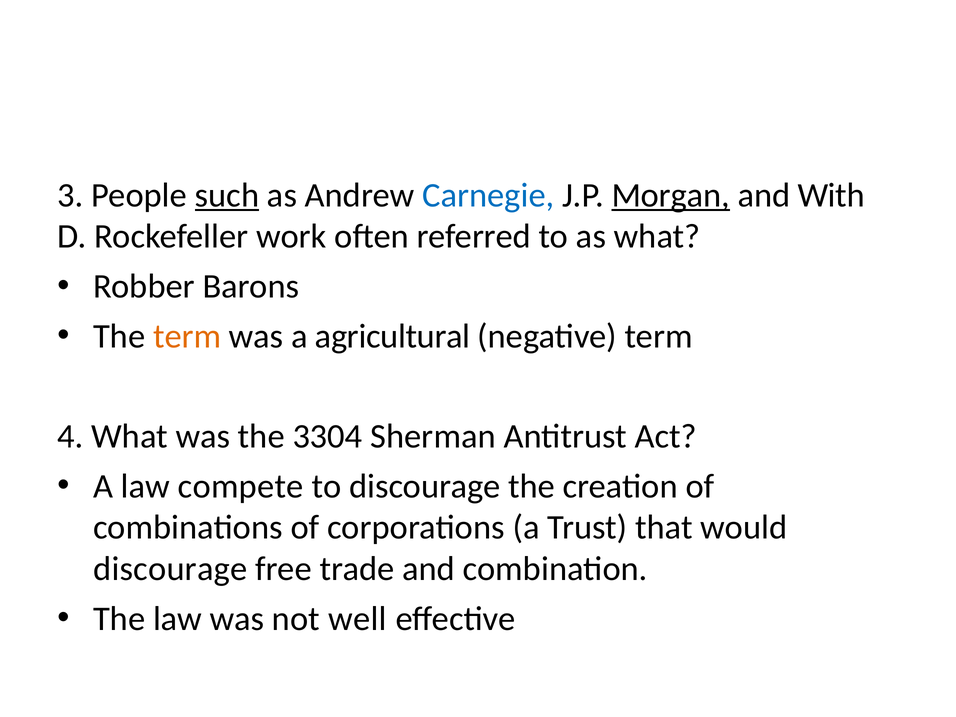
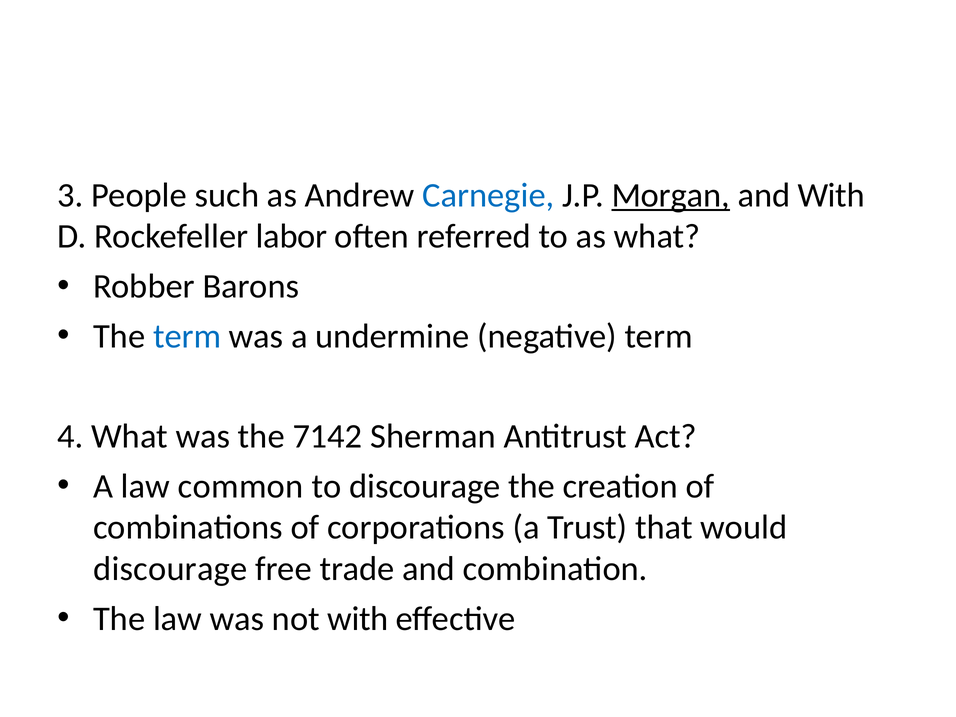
such underline: present -> none (227, 195)
work: work -> labor (292, 237)
term colour: orange -> blue (187, 336)
agricultural: agricultural -> undermine (392, 336)
3304: 3304 -> 7142 (327, 436)
compete: compete -> common (241, 486)
not well: well -> with (358, 619)
